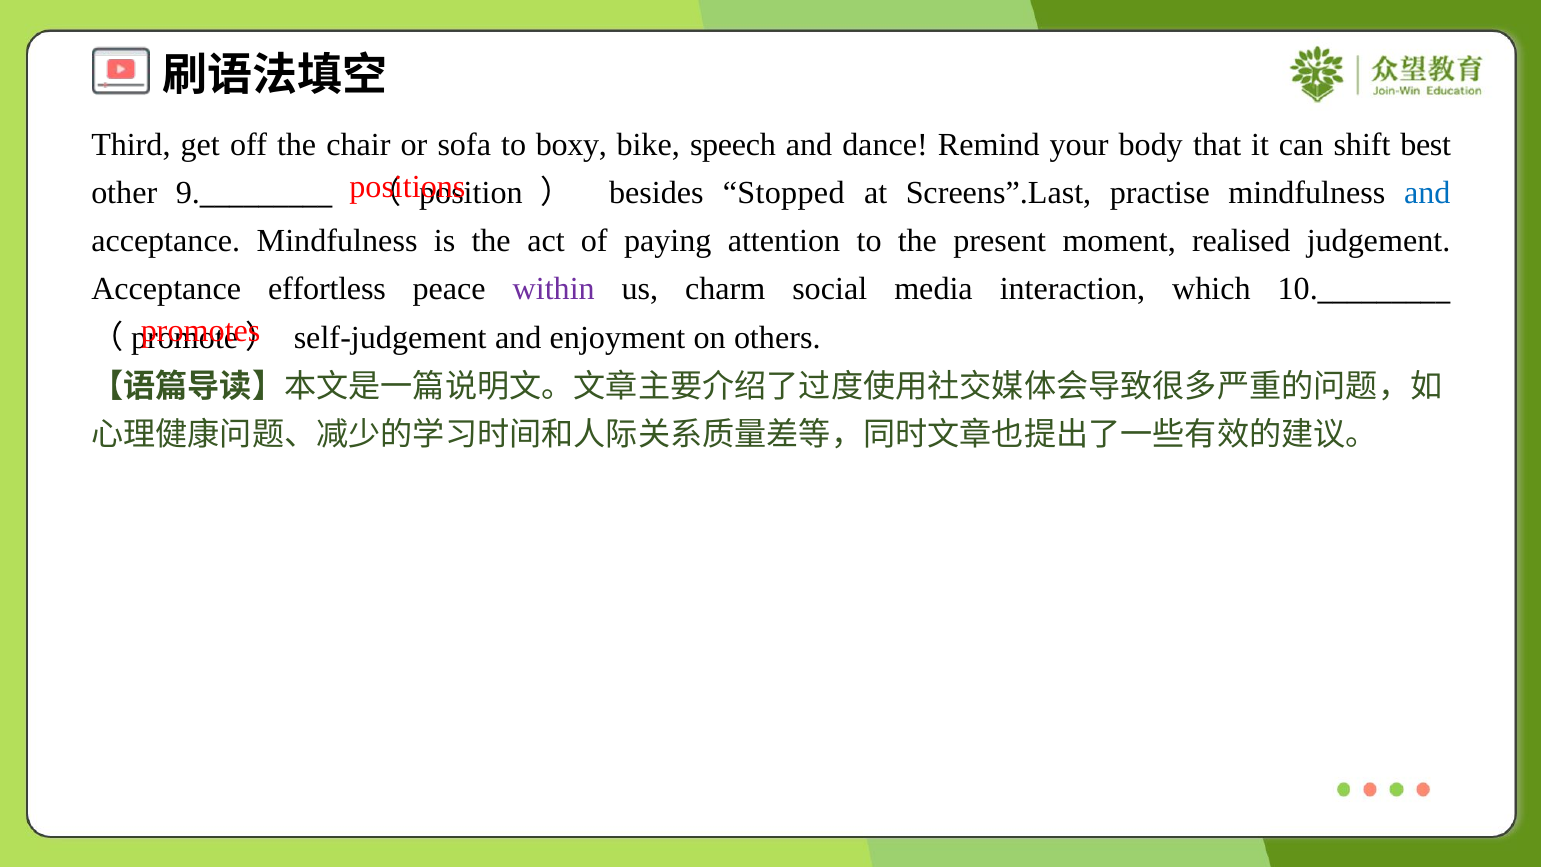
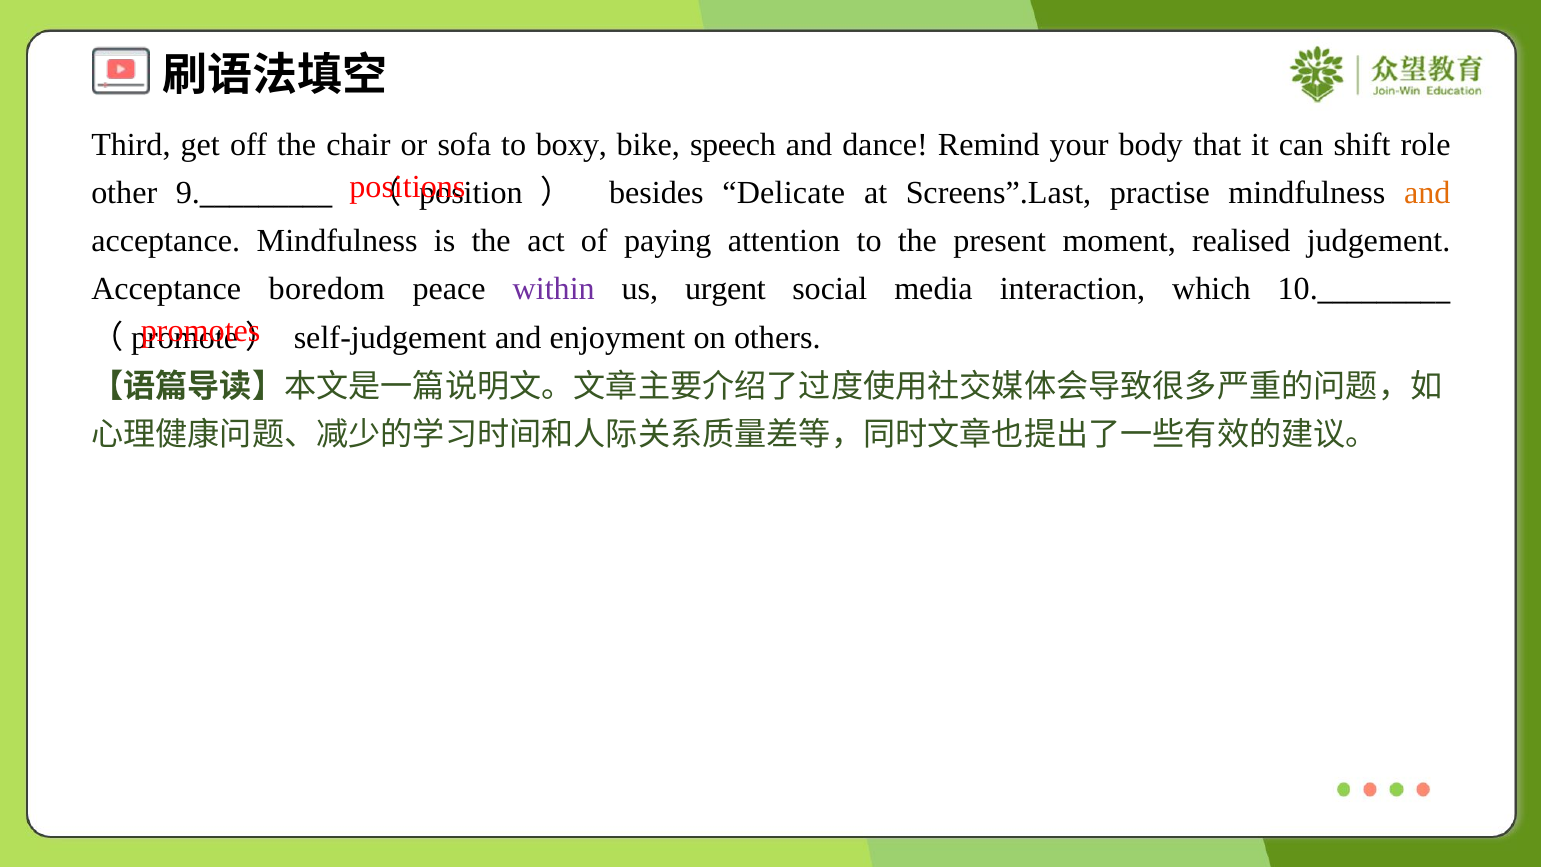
best: best -> role (1426, 145)
Stopped: Stopped -> Delicate (784, 193)
and colour: blue -> orange (1427, 193)
effortless: effortless -> boredom (327, 289)
charm: charm -> urgent (725, 289)
